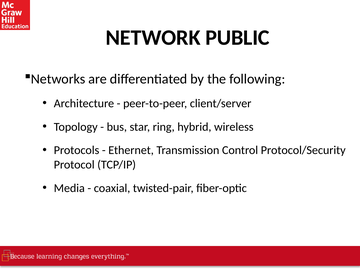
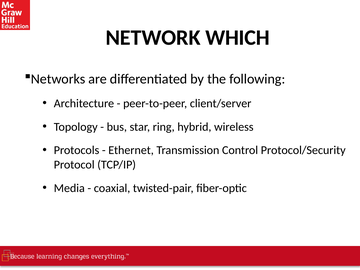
PUBLIC: PUBLIC -> WHICH (238, 38)
